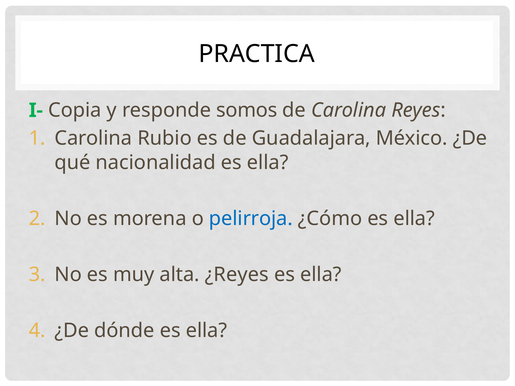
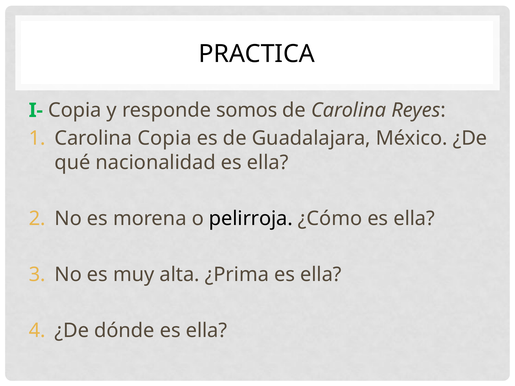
Carolina Rubio: Rubio -> Copia (165, 138)
pelirroja colour: blue -> black (251, 219)
¿Reyes: ¿Reyes -> ¿Prima (237, 275)
